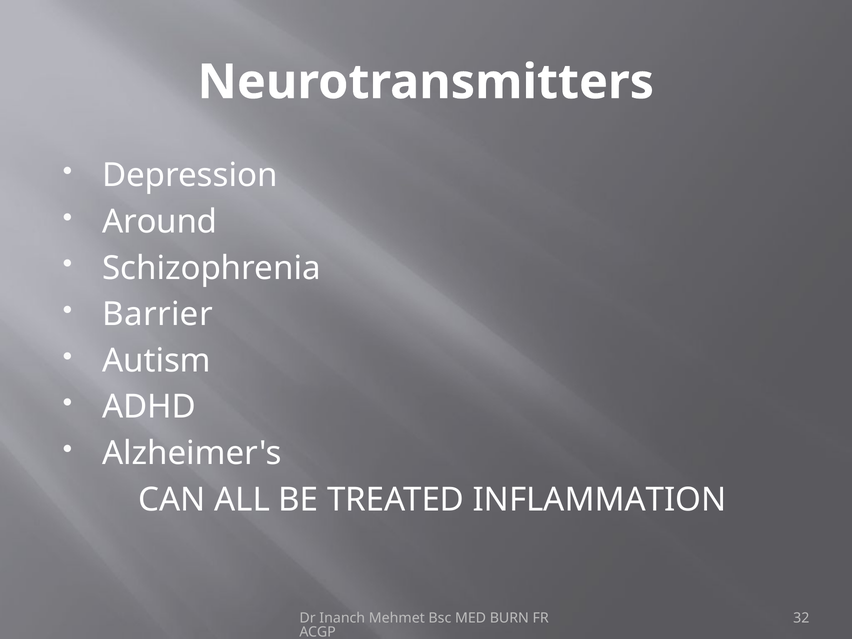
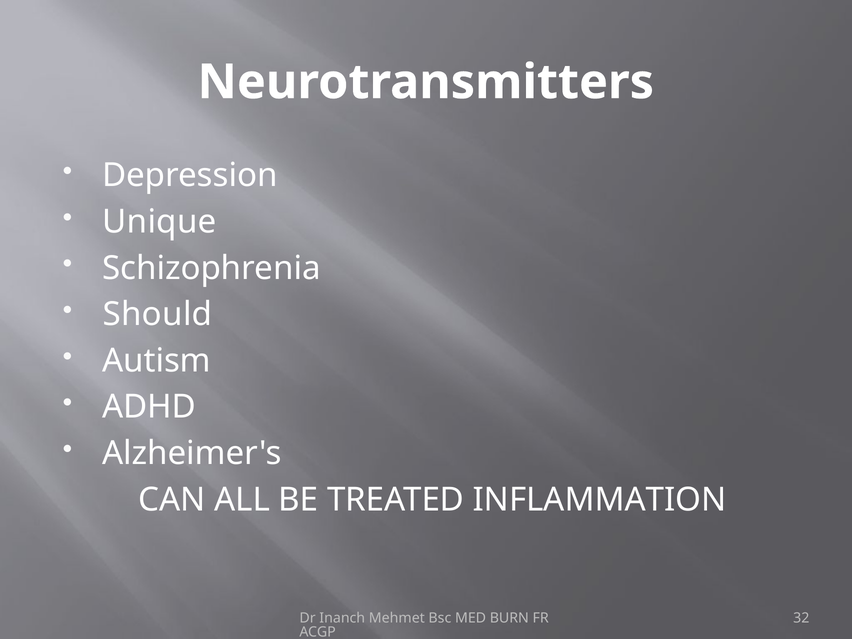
Around: Around -> Unique (159, 222)
Barrier: Barrier -> Should (157, 314)
